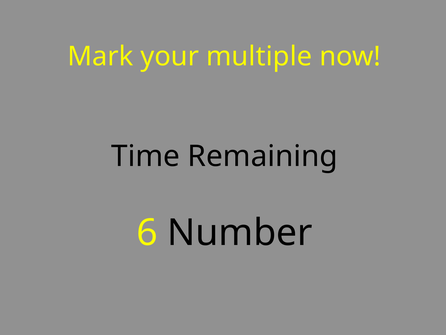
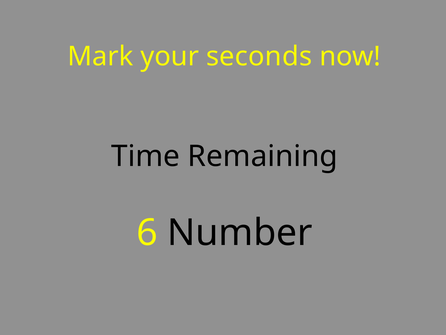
multiple: multiple -> seconds (259, 57)
